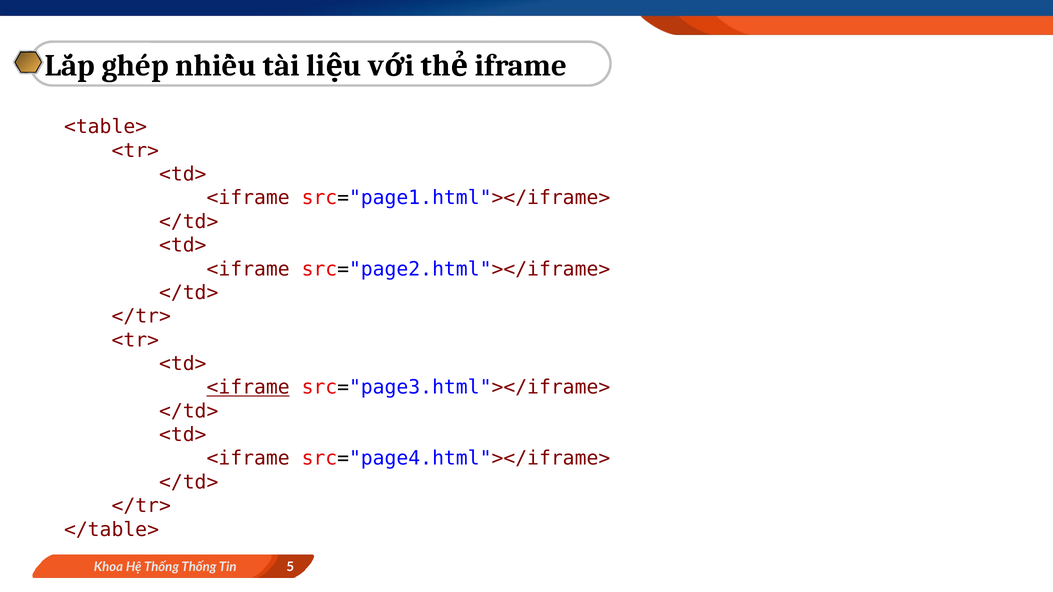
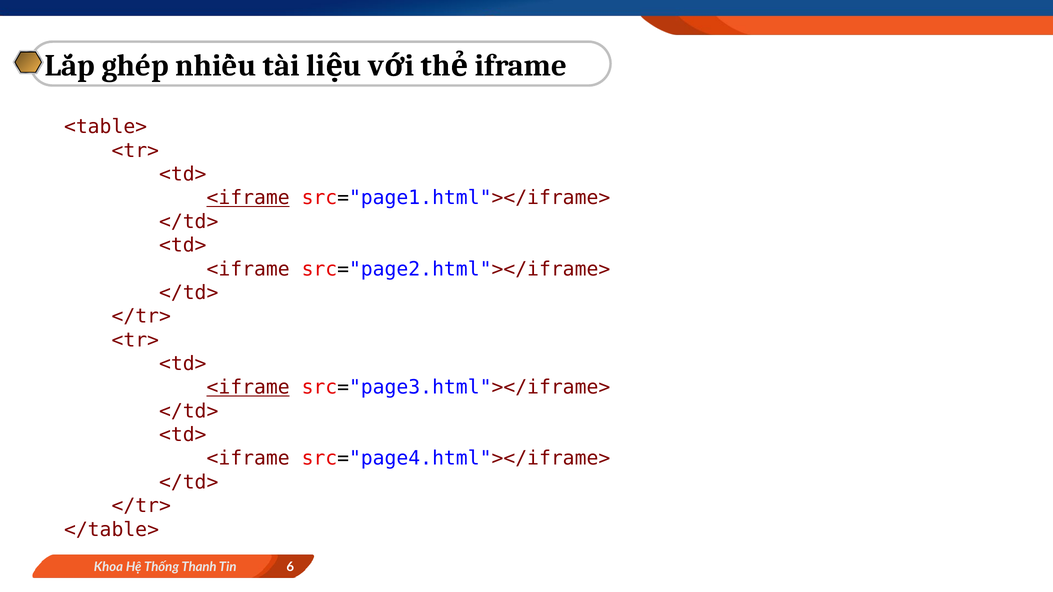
<iframe underline: none -> present (248, 198)
Thống Thống: Thống -> Thanh (199, 567)
5: 5 -> 6 (290, 567)
